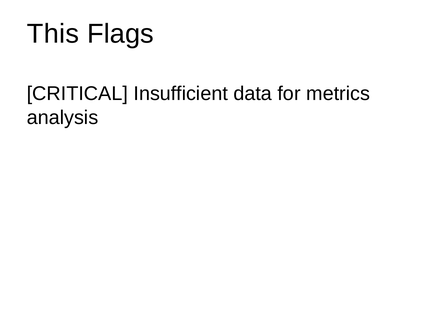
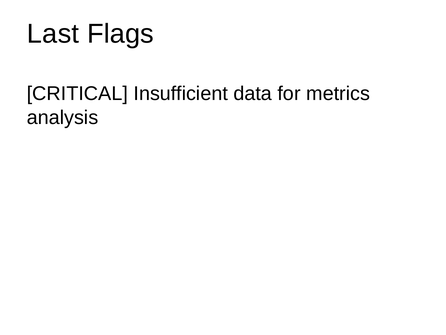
This: This -> Last (53, 34)
